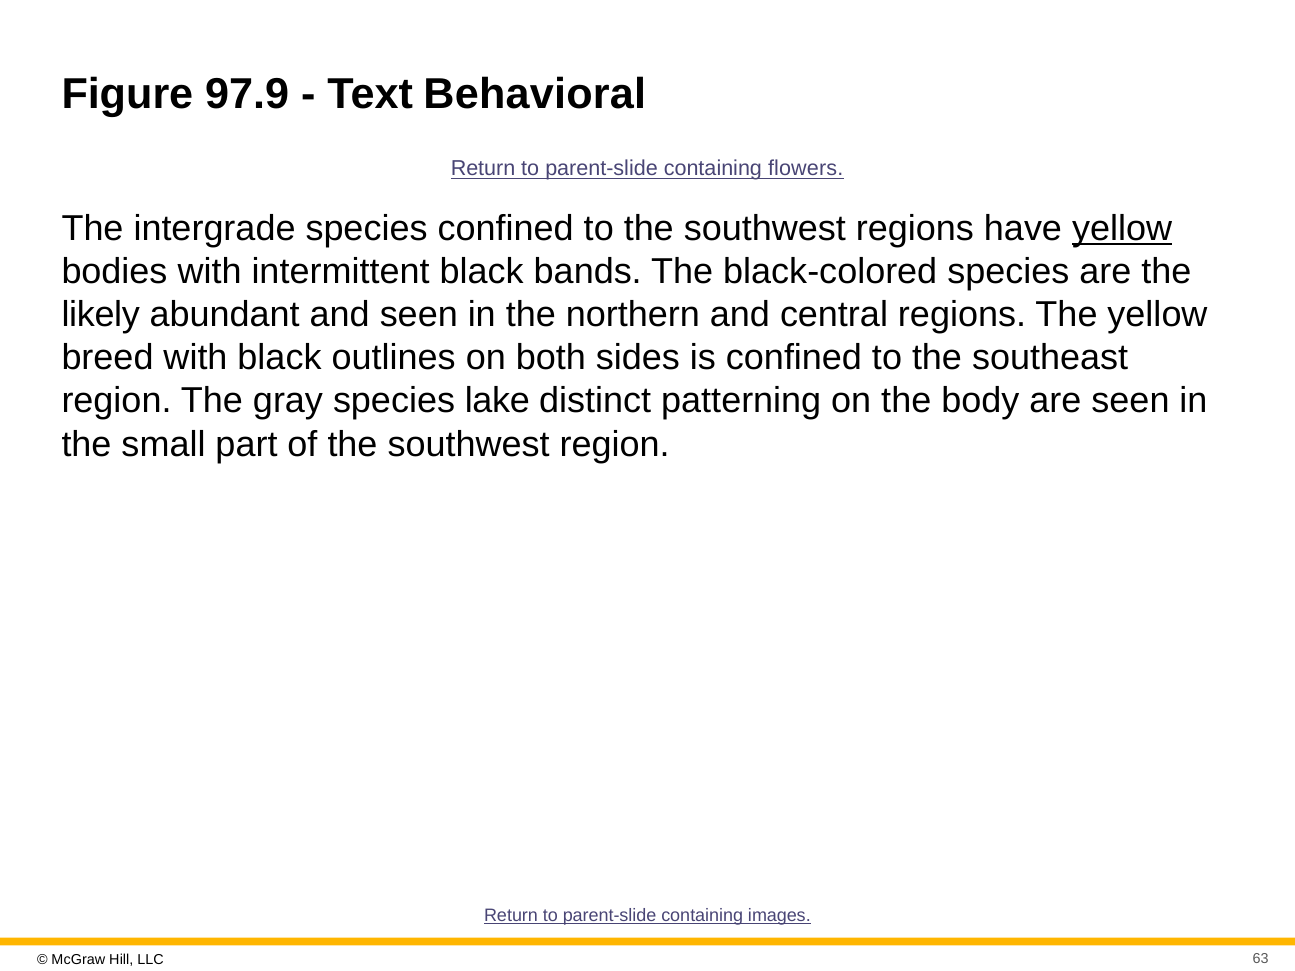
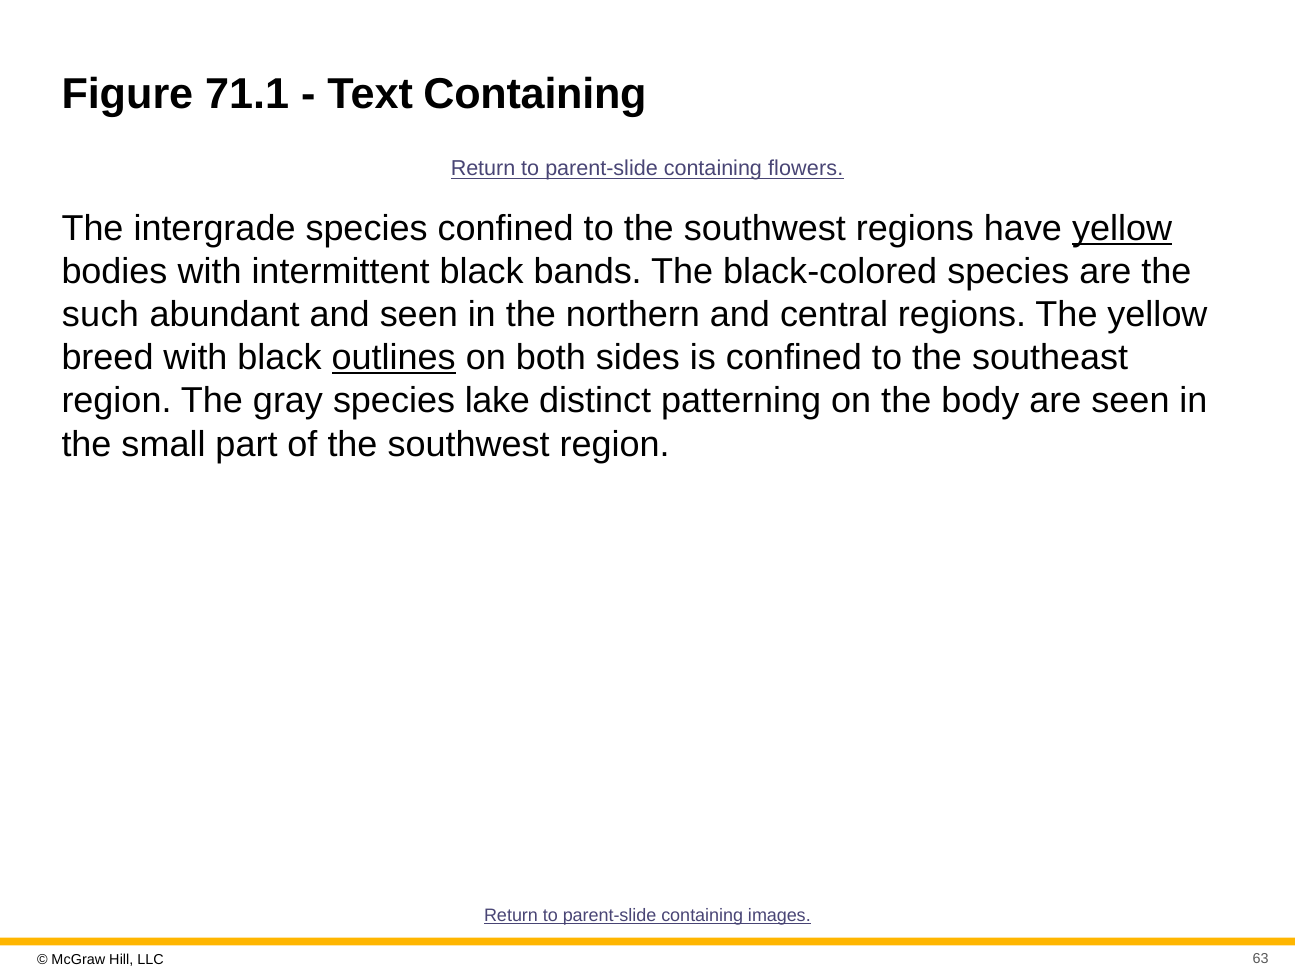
97.9: 97.9 -> 71.1 (247, 94)
Text Behavioral: Behavioral -> Containing (535, 94)
likely: likely -> such (100, 315)
outlines underline: none -> present (394, 358)
